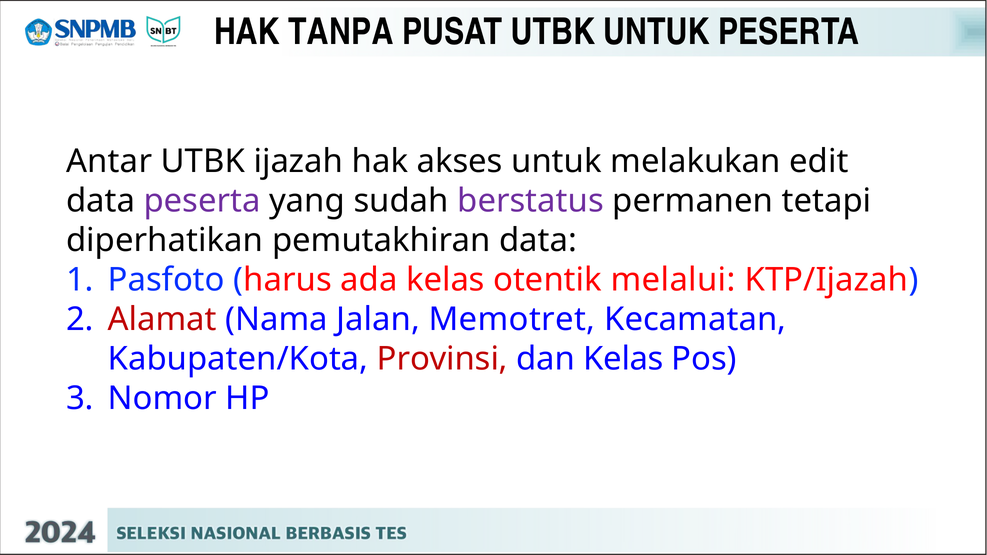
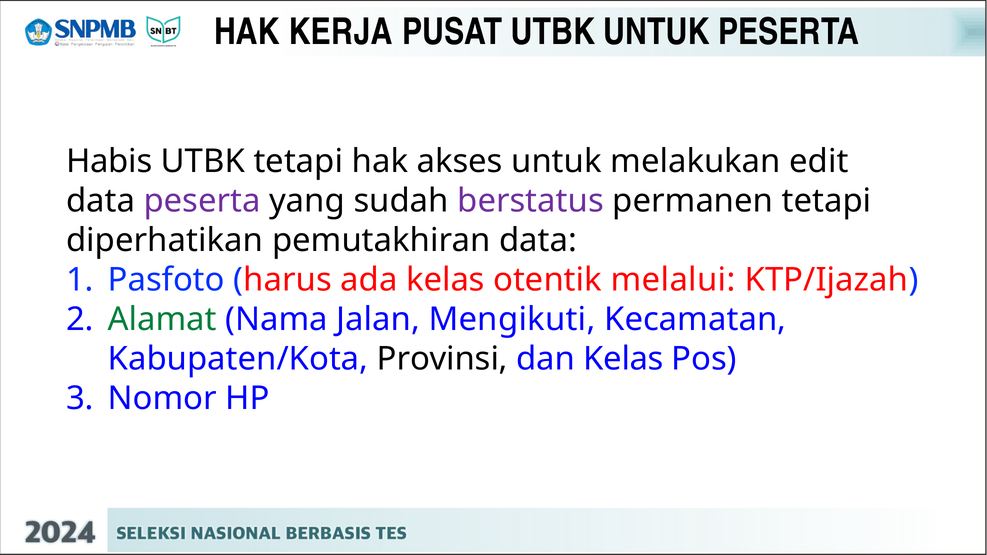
TANPA: TANPA -> KERJA (341, 32)
Antar: Antar -> Habis (109, 161)
UTBK ijazah: ijazah -> tetapi (298, 161)
Alamat colour: red -> green (162, 319)
Memotret: Memotret -> Mengikuti (512, 319)
Provinsi colour: red -> black (442, 359)
